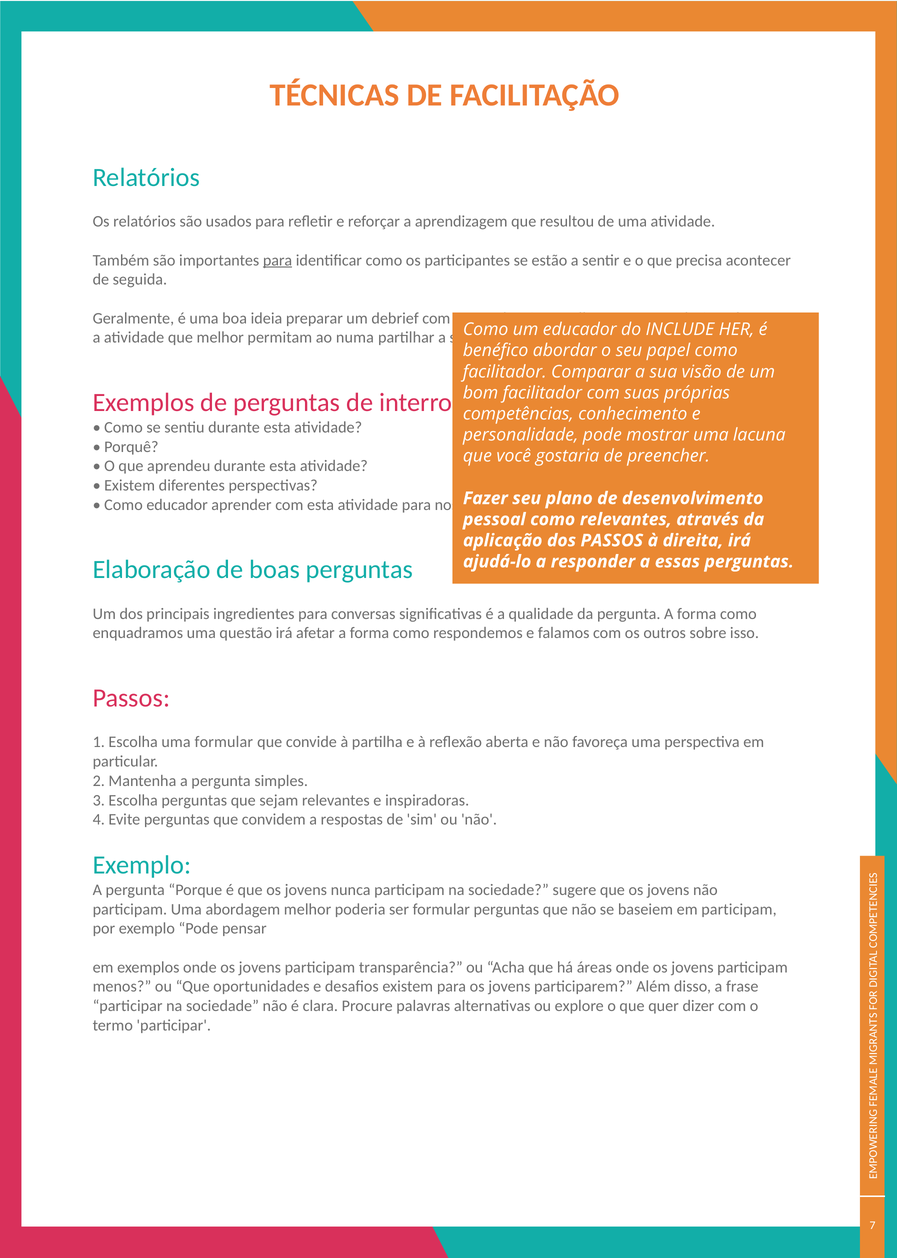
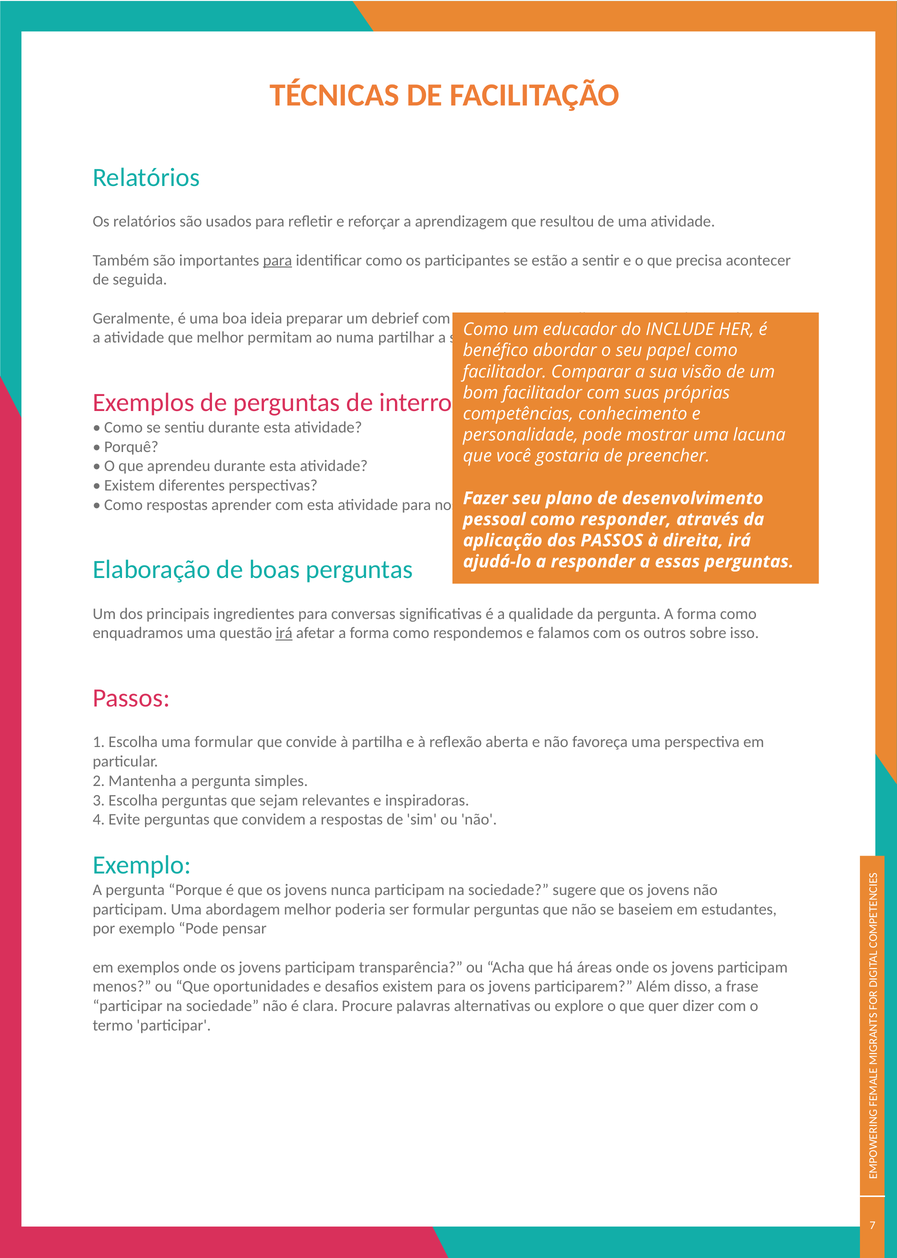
Como educador: educador -> respostas (177, 505)
como relevantes: relevantes -> responder (626, 520)
irá underline: none -> present (284, 633)
em participam: participam -> estudantes (739, 909)
